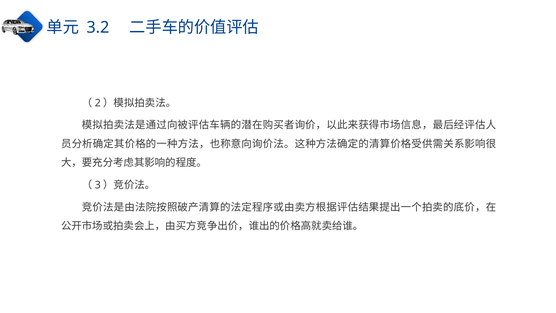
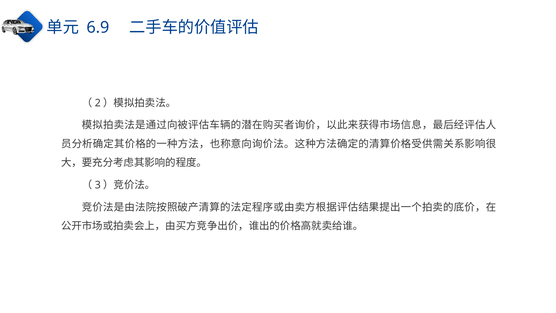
3.2: 3.2 -> 6.9 (98, 28)
